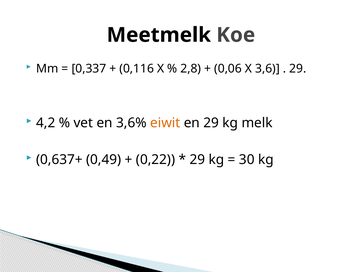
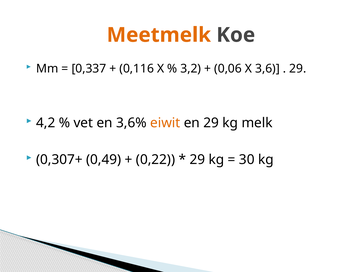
Meetmelk colour: black -> orange (159, 35)
2,8: 2,8 -> 3,2 (191, 69)
0,637+: 0,637+ -> 0,307+ (59, 159)
